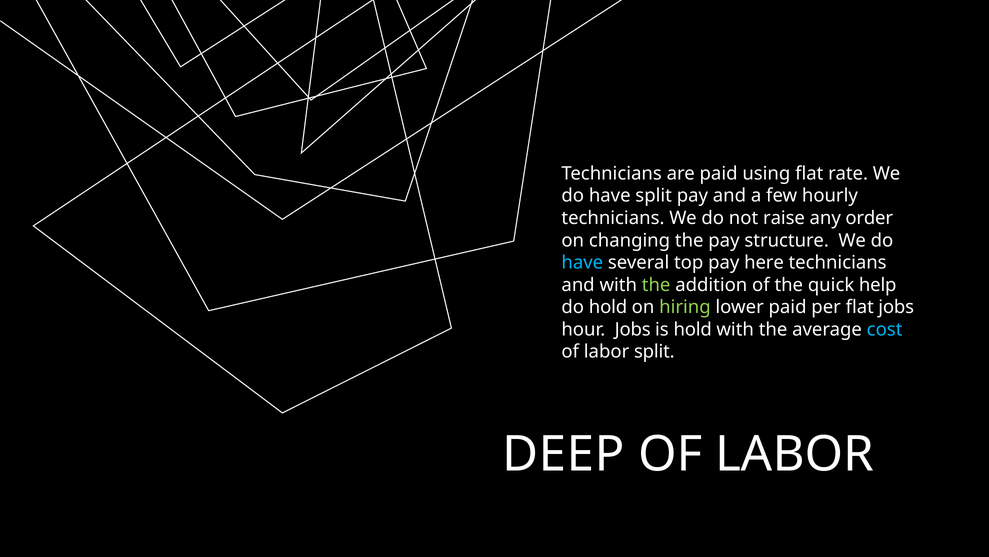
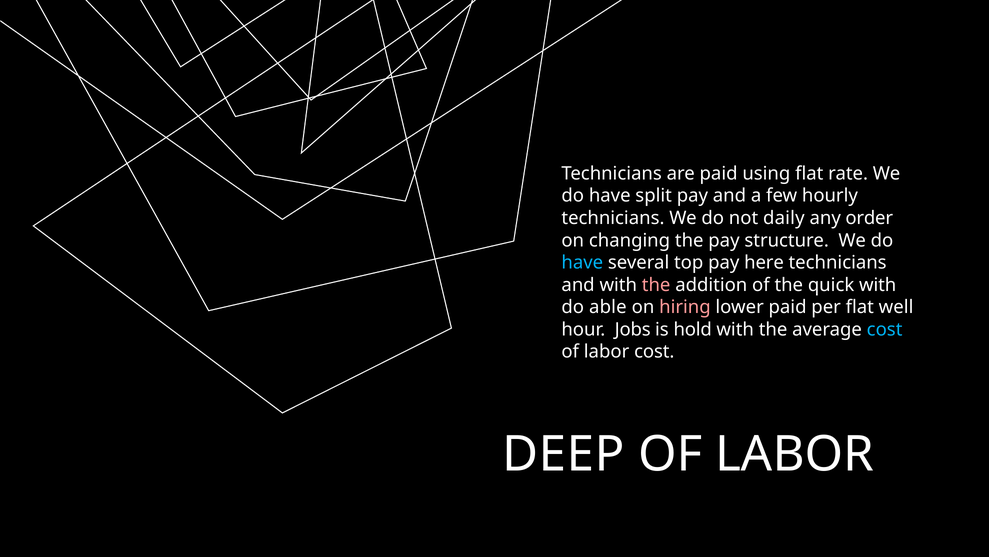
raise: raise -> daily (784, 218)
the colour: light green -> pink (656, 285)
quick help: help -> with (878, 285)
do hold: hold -> able (608, 307)
hiring colour: light green -> pink (685, 307)
flat jobs: jobs -> well (896, 307)
labor split: split -> cost (654, 351)
